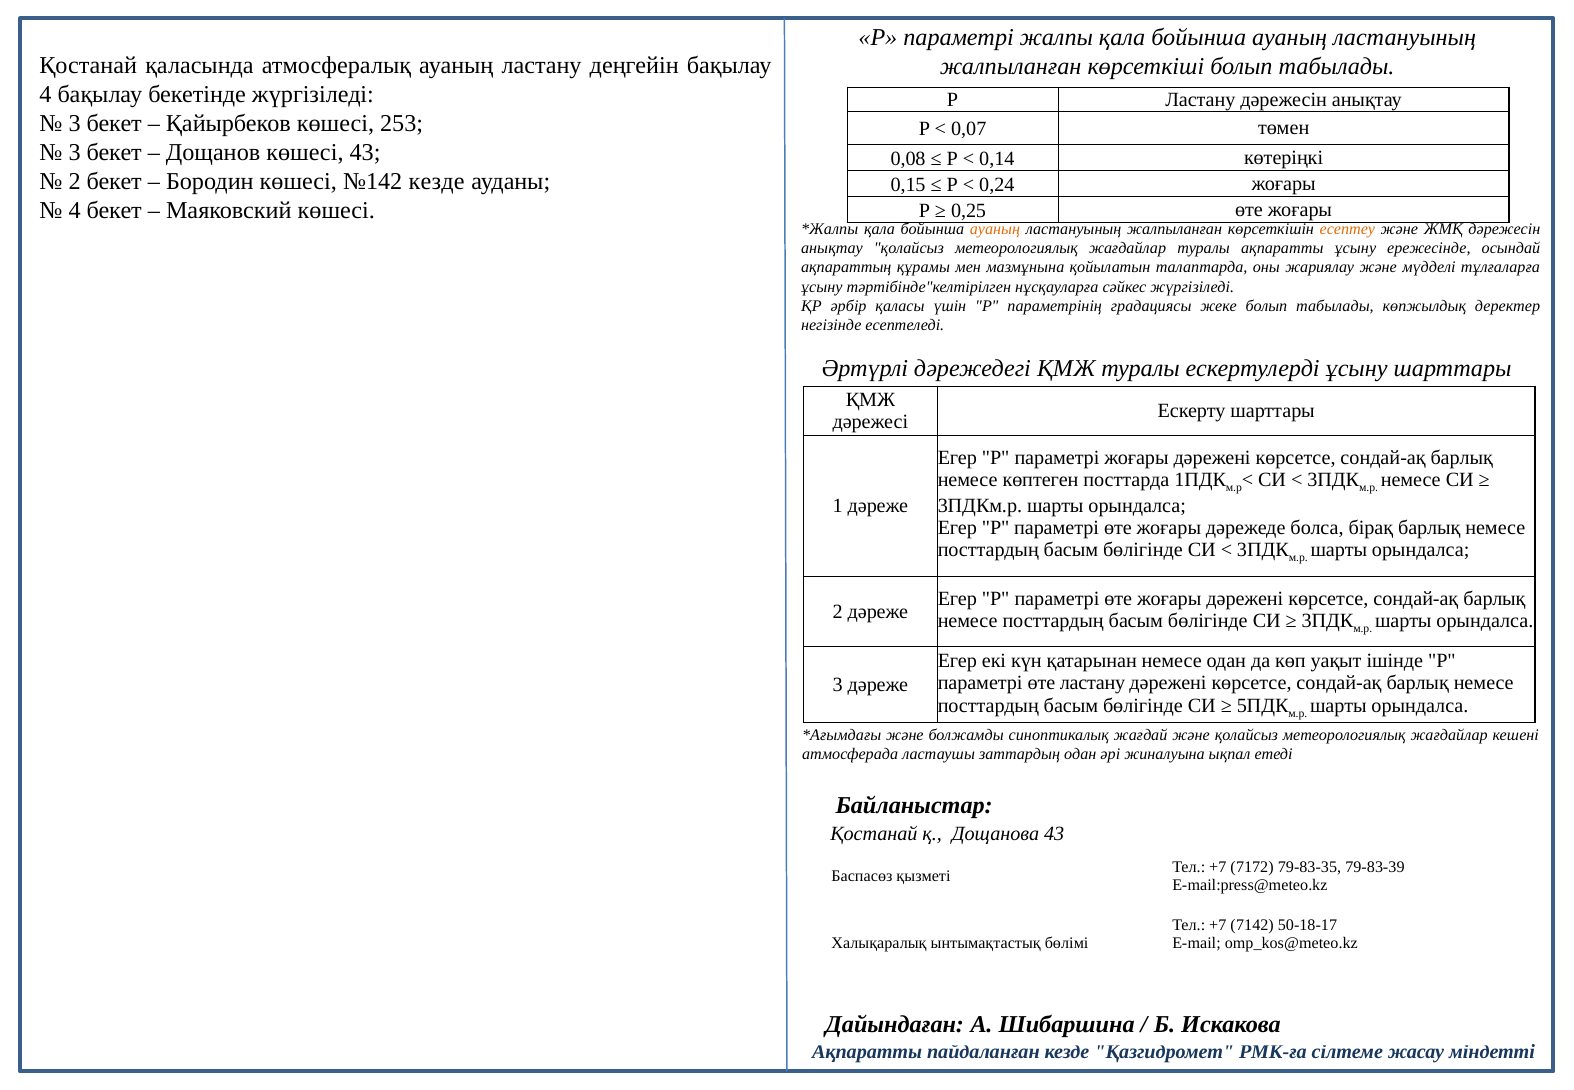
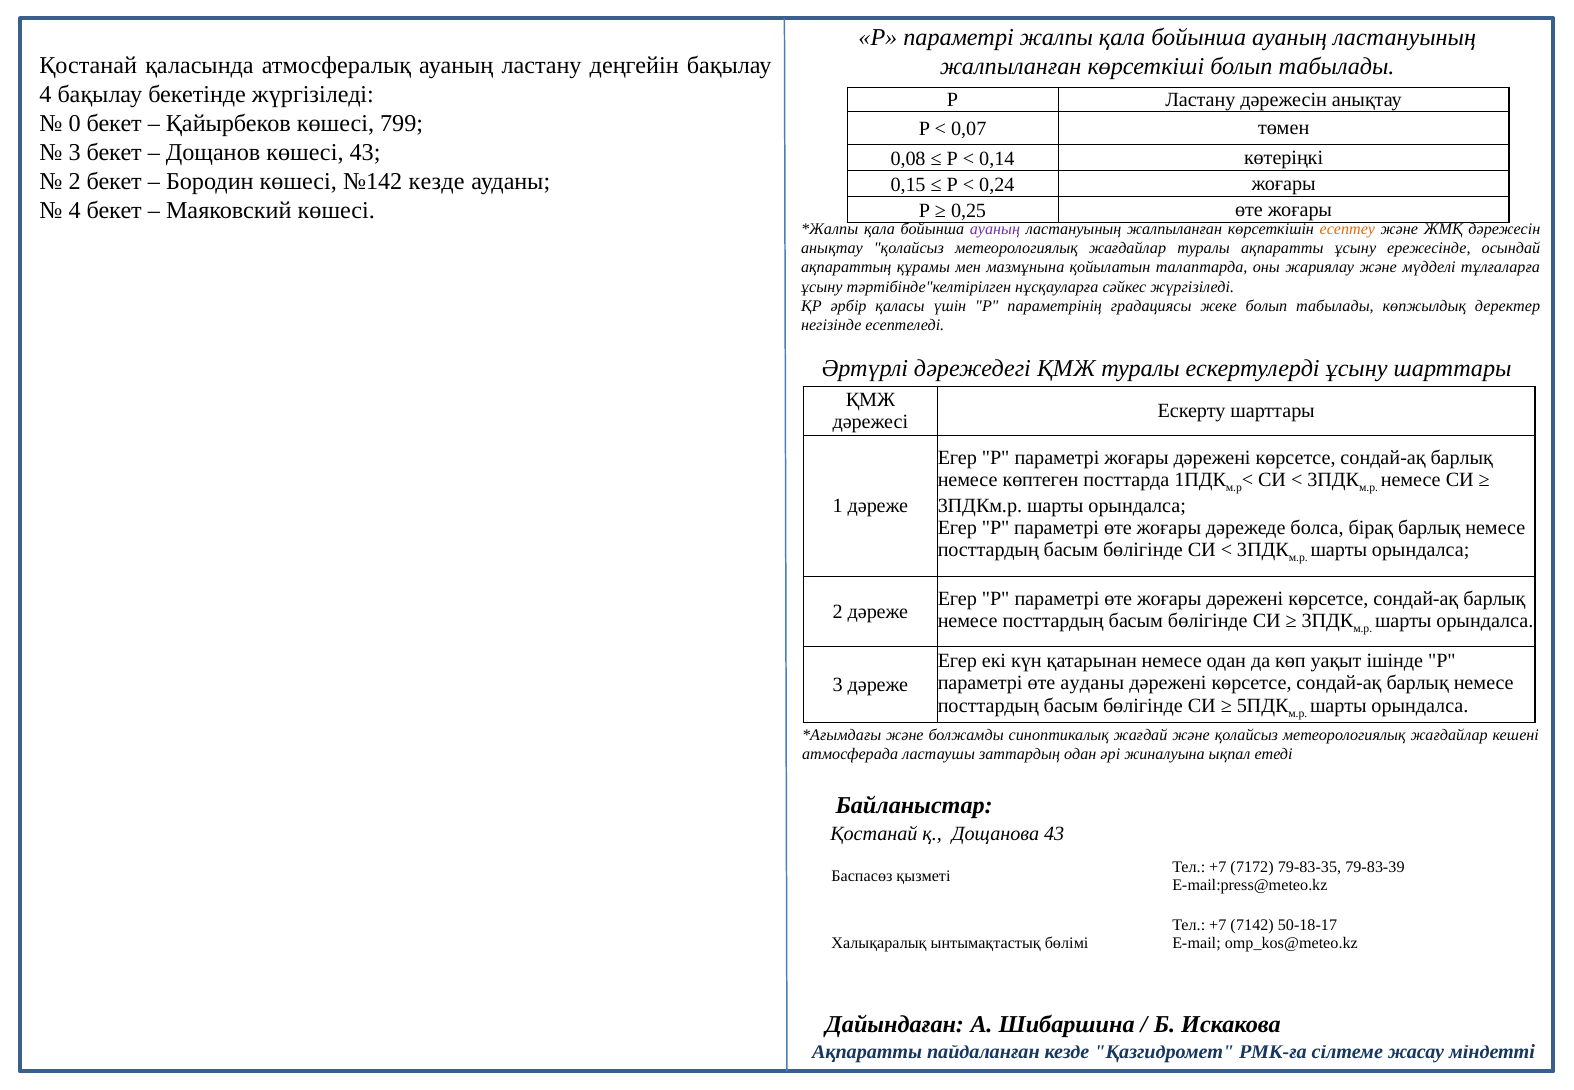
3: 3 -> 0 (75, 124)
253: 253 -> 799 (402, 124)
ауаның colour: orange -> purple (995, 229)
өте ластану: ластану -> ауданы (1092, 683)
